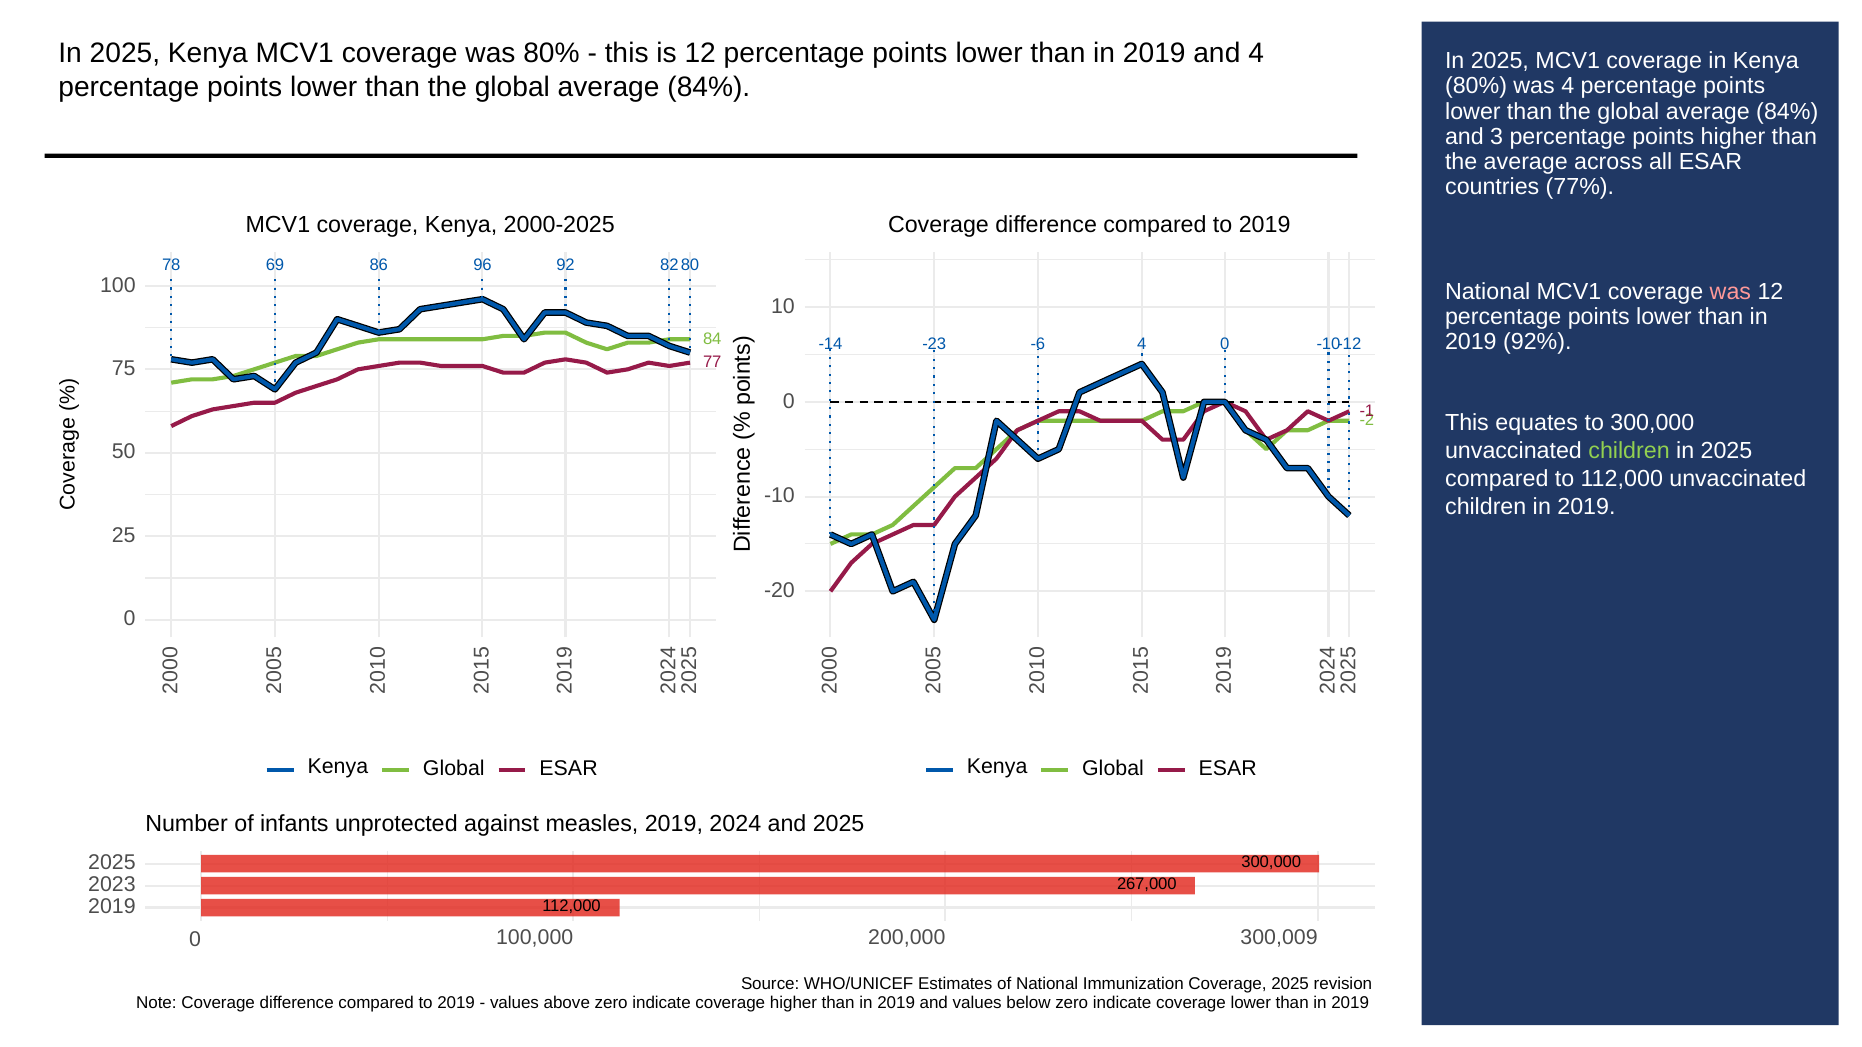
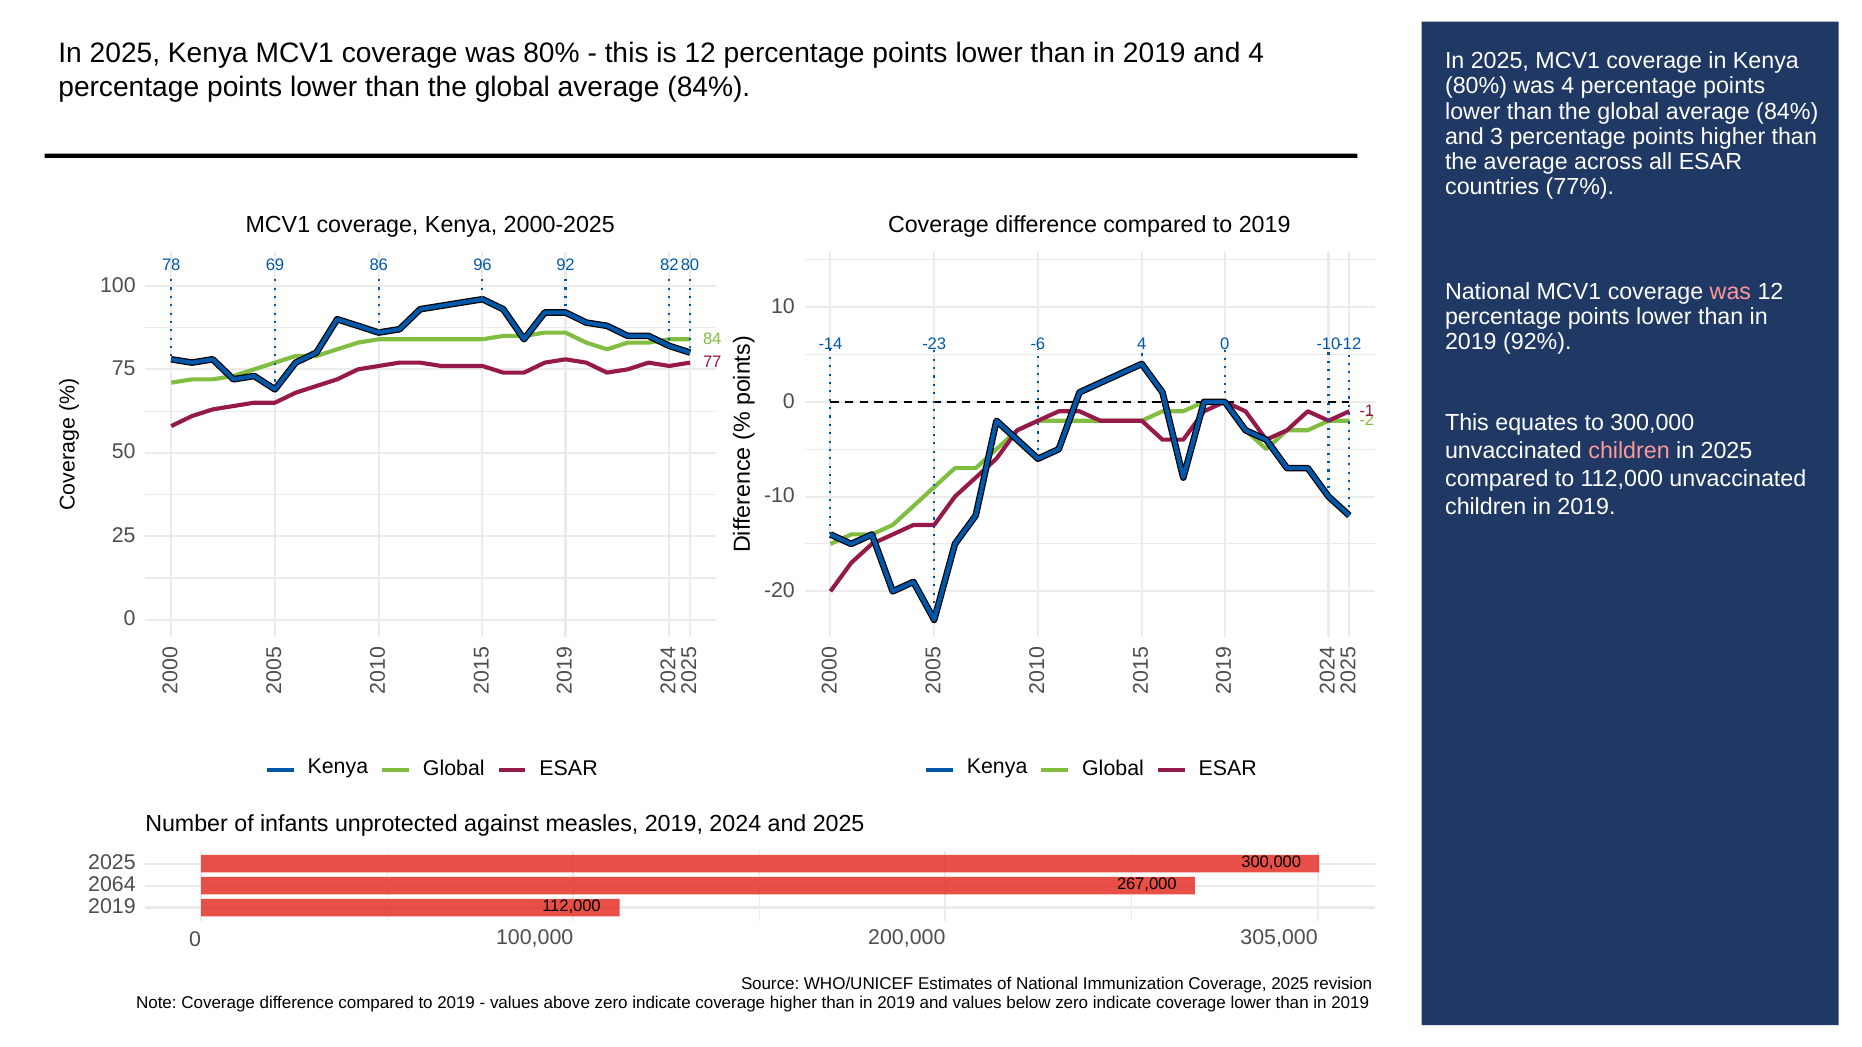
children colour: light green -> pink (1629, 451)
2023: 2023 -> 2064 (112, 885)
300,009: 300,009 -> 305,000 (1279, 938)
